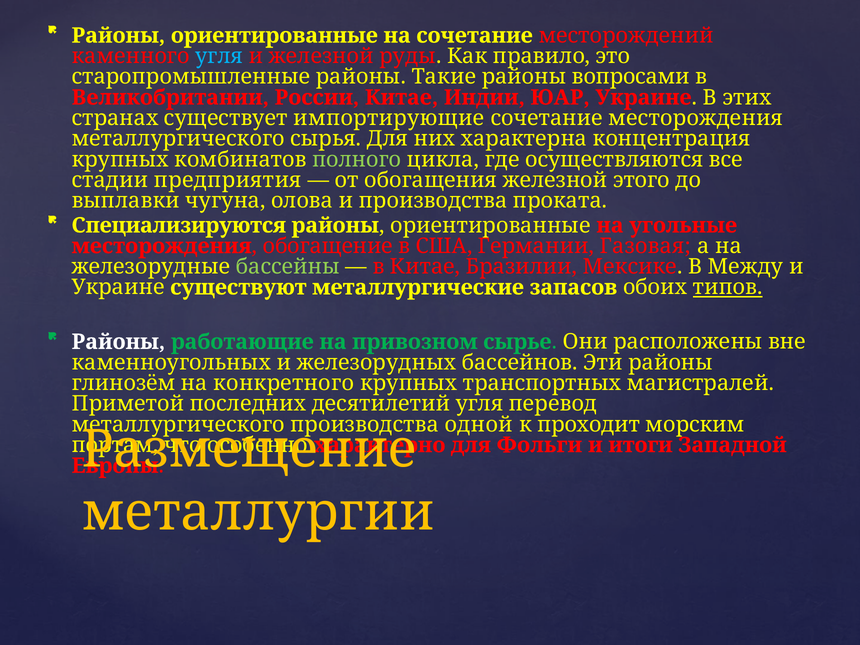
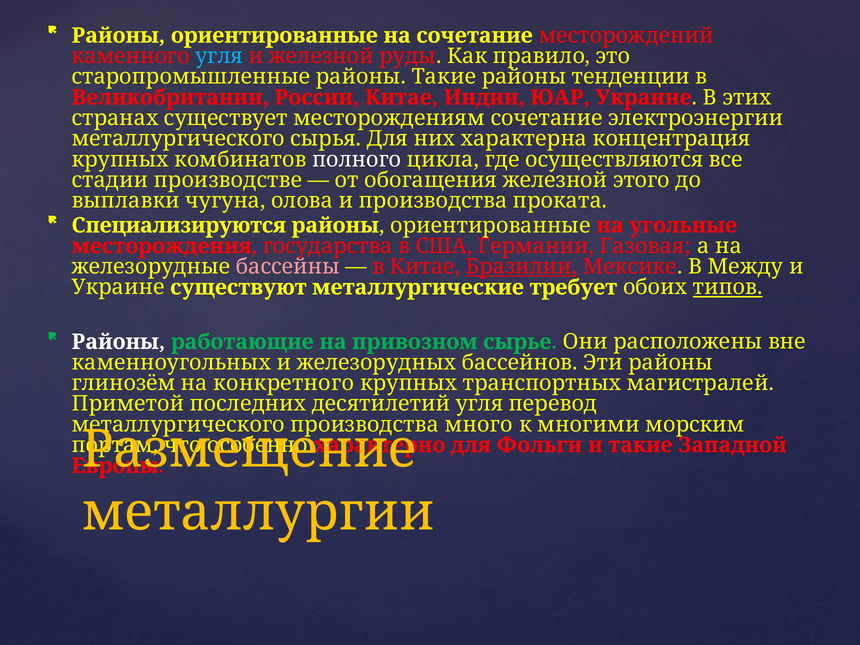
вопросами: вопросами -> тенденции (631, 77)
импортирующие: импортирующие -> месторождениям (389, 118)
сочетание месторождения: месторождения -> электроэнергии (696, 118)
полного colour: light green -> white (357, 159)
предприятия: предприятия -> производстве (228, 180)
обогащение: обогащение -> государства (328, 246)
бассейны colour: light green -> pink (288, 267)
Бразилии underline: none -> present (522, 267)
запасов: запасов -> требует (573, 287)
одной: одной -> много (479, 424)
проходит: проходит -> многими (588, 424)
и итоги: итоги -> такие (640, 445)
